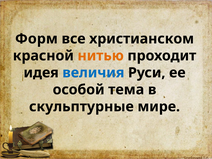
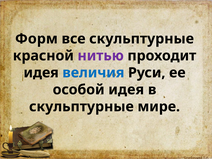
все христианском: христианском -> скульптурные (142, 39)
нитью colour: orange -> purple (101, 56)
особой тема: тема -> идея (126, 90)
